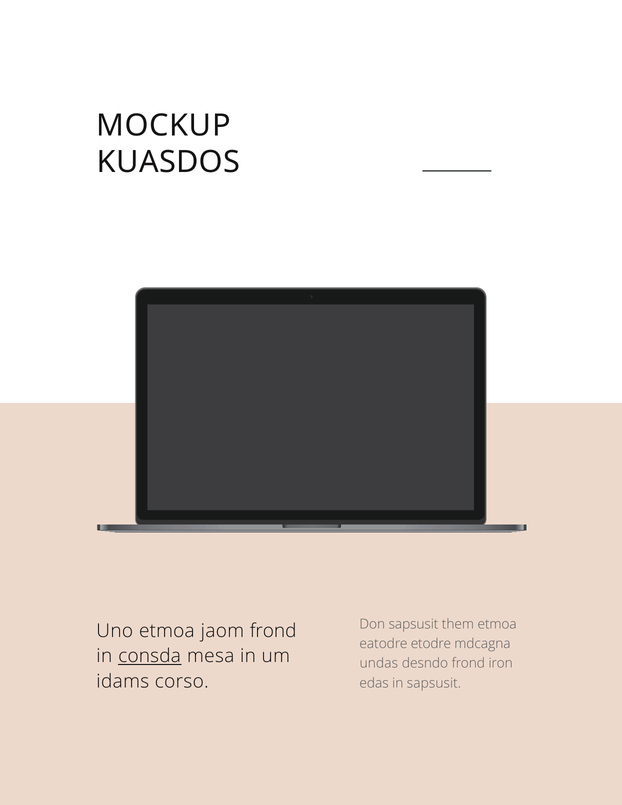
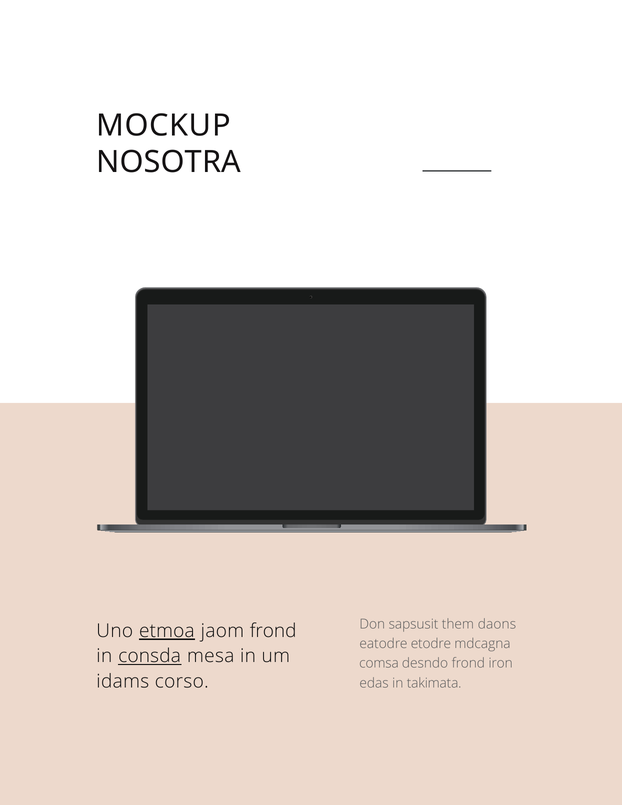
KUASDOS: KUASDOS -> NOSOTRA (169, 162)
them etmoa: etmoa -> daons (497, 624)
etmoa underline: none -> present (167, 631)
undas: undas -> comsa (379, 663)
in sapsusit: sapsusit -> takimata (434, 683)
